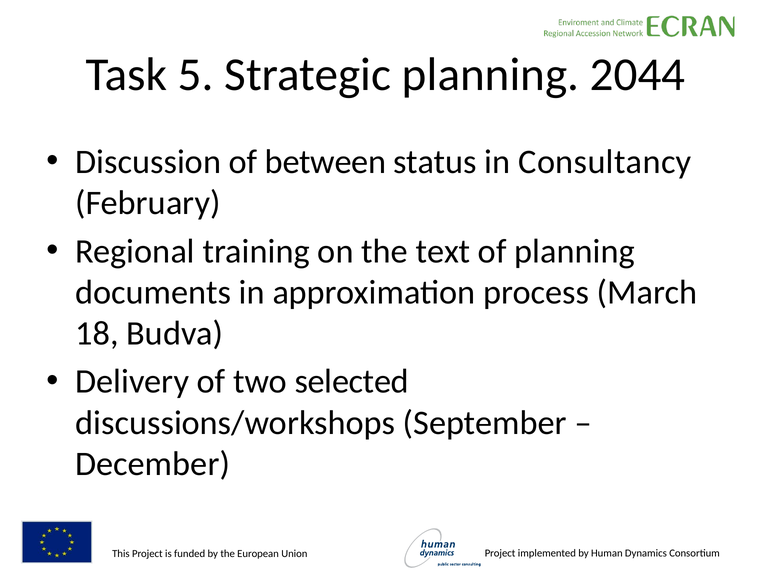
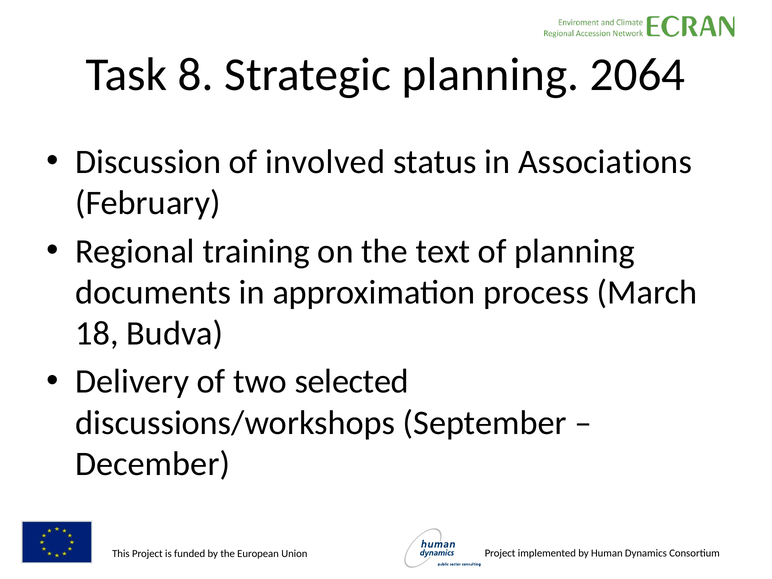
5: 5 -> 8 (196, 75)
2044: 2044 -> 2064 (638, 75)
between: between -> involved (325, 162)
Consultancy: Consultancy -> Associations (605, 162)
